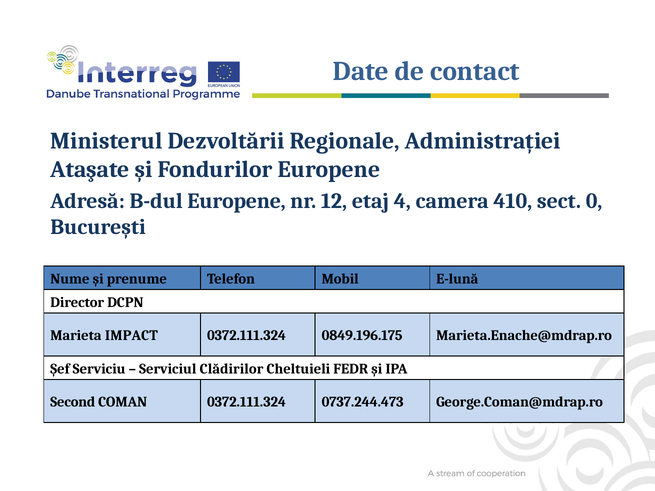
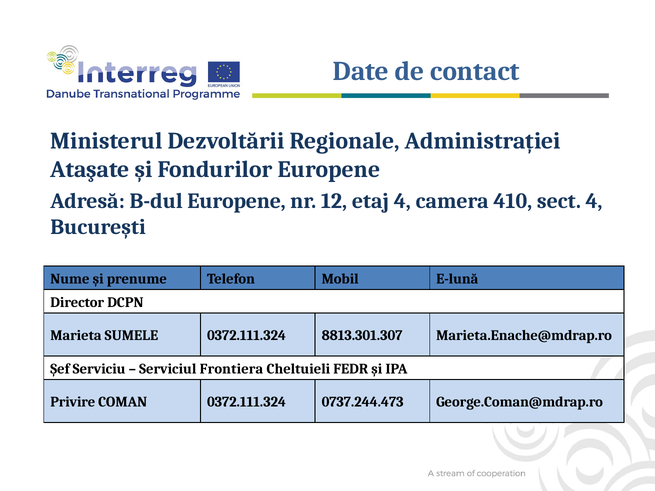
sect 0: 0 -> 4 (594, 201)
IMPACT: IMPACT -> SUMELE (131, 336)
0849.196.175: 0849.196.175 -> 8813.301.307 (362, 336)
Clădirilor: Clădirilor -> Frontiera (231, 369)
Second: Second -> Privire (73, 402)
